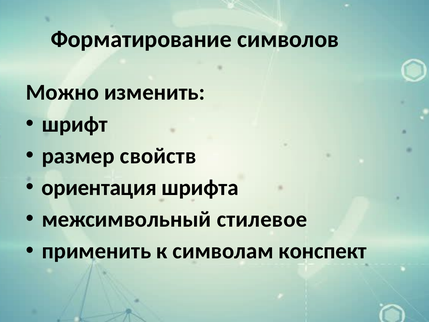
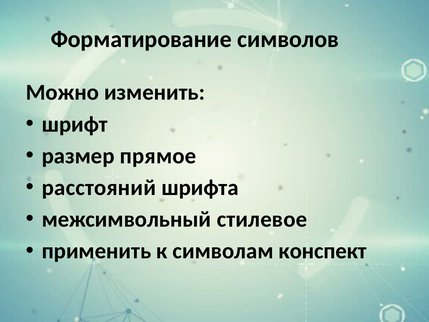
свойств: свойств -> прямое (158, 156)
ориентация: ориентация -> расстояний (99, 188)
